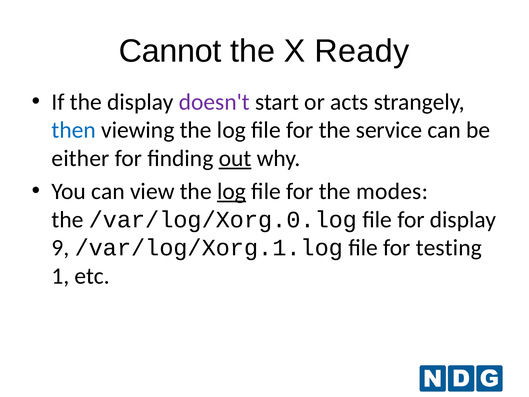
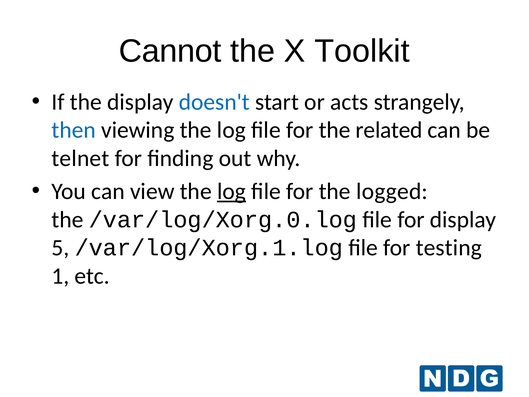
Ready: Ready -> Toolkit (362, 51)
doesn't colour: purple -> blue (214, 102)
service: service -> related (389, 130)
either: either -> telnet (80, 158)
out underline: present -> none (235, 158)
modes: modes -> logged (392, 191)
9: 9 -> 5 (60, 248)
